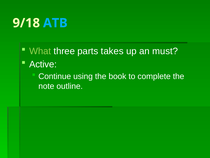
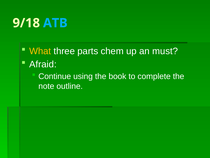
What colour: light green -> yellow (40, 51)
takes: takes -> chem (112, 51)
Active: Active -> Afraid (43, 64)
